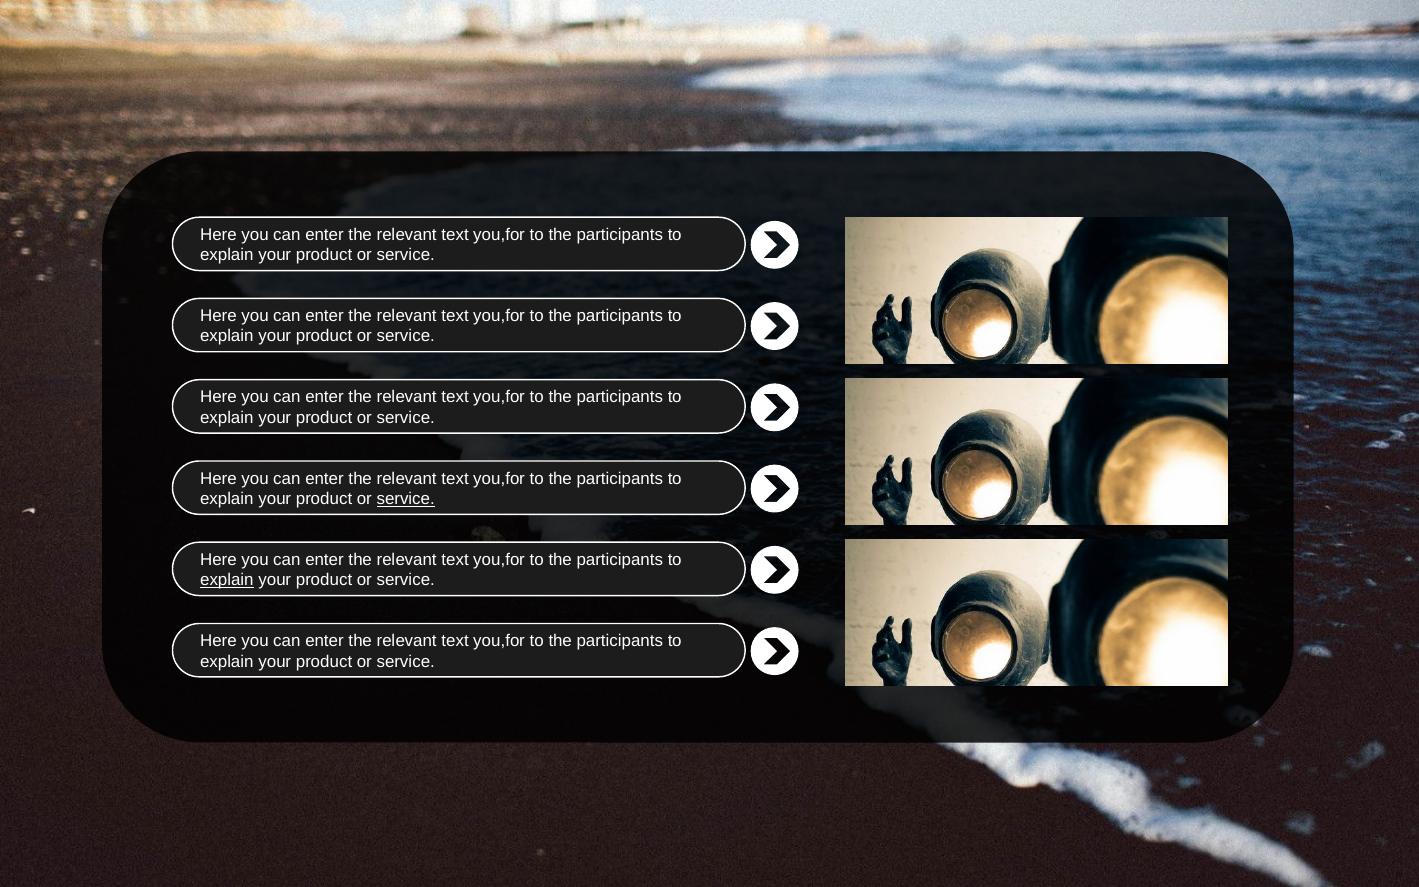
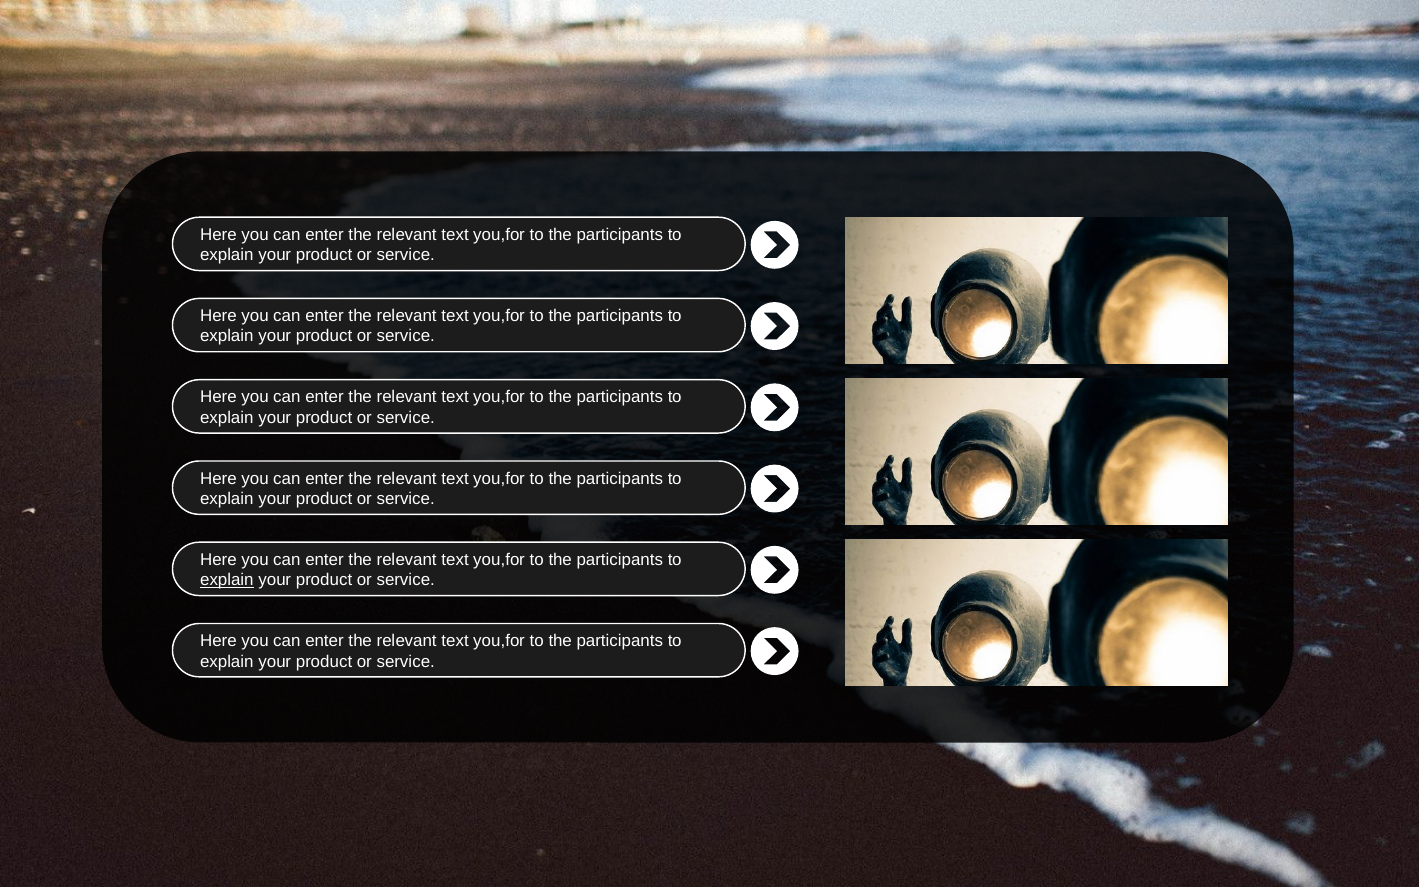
service underline: present -> none (406, 499)
